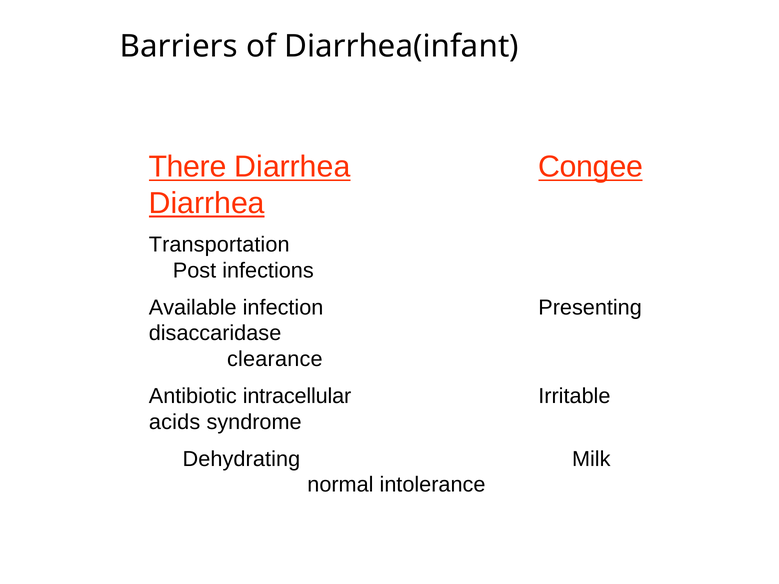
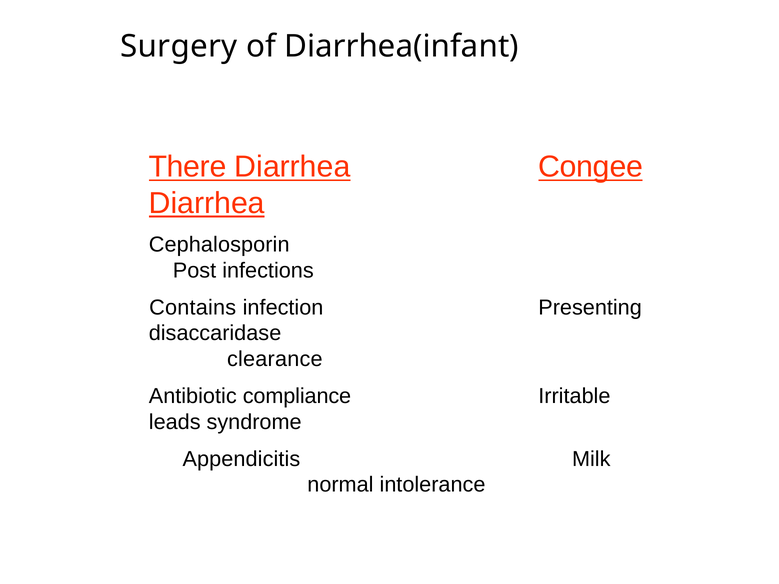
Barriers: Barriers -> Surgery (179, 47)
Transportation: Transportation -> Cephalosporin (219, 245)
Available: Available -> Contains (193, 308)
intracellular: intracellular -> compliance (297, 396)
acids: acids -> leads (175, 422)
Dehydrating: Dehydrating -> Appendicitis (241, 459)
